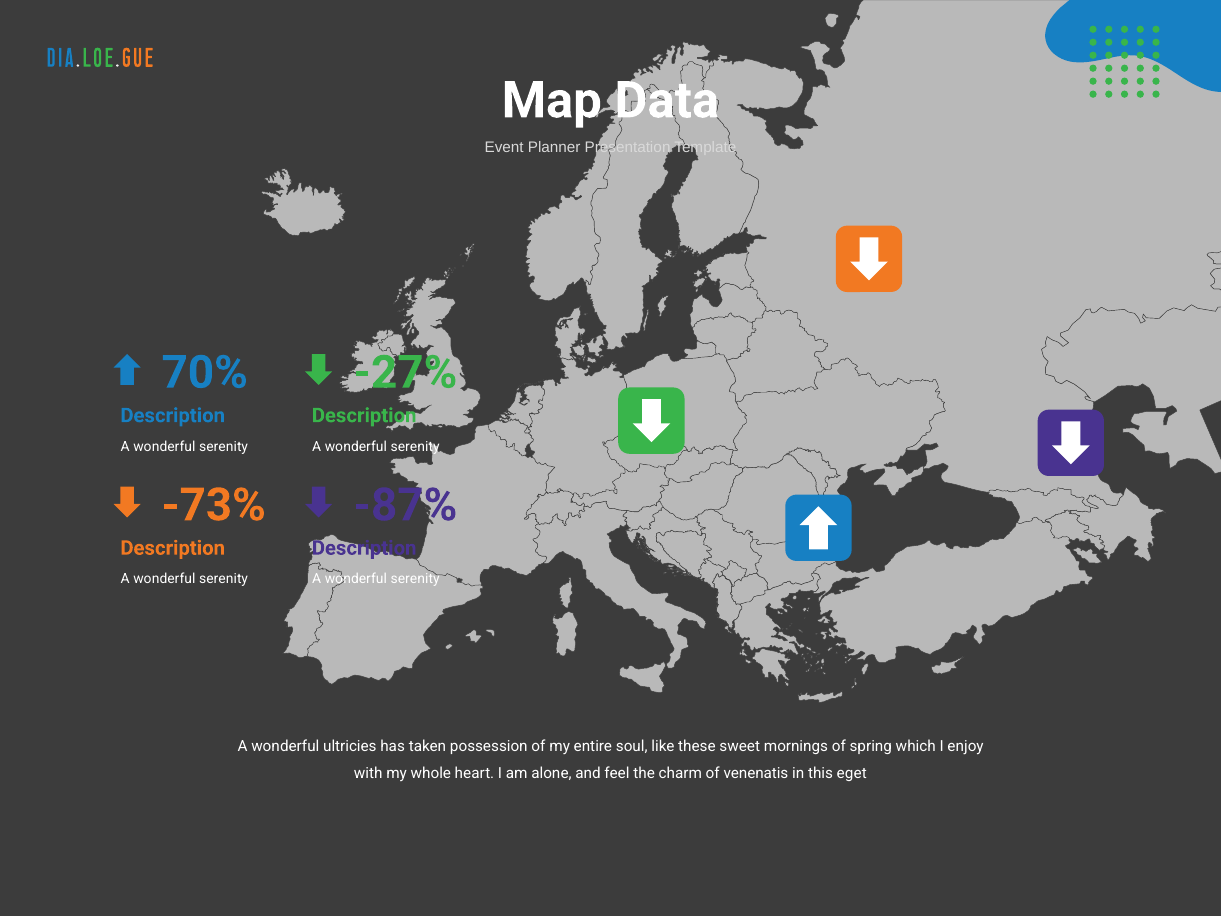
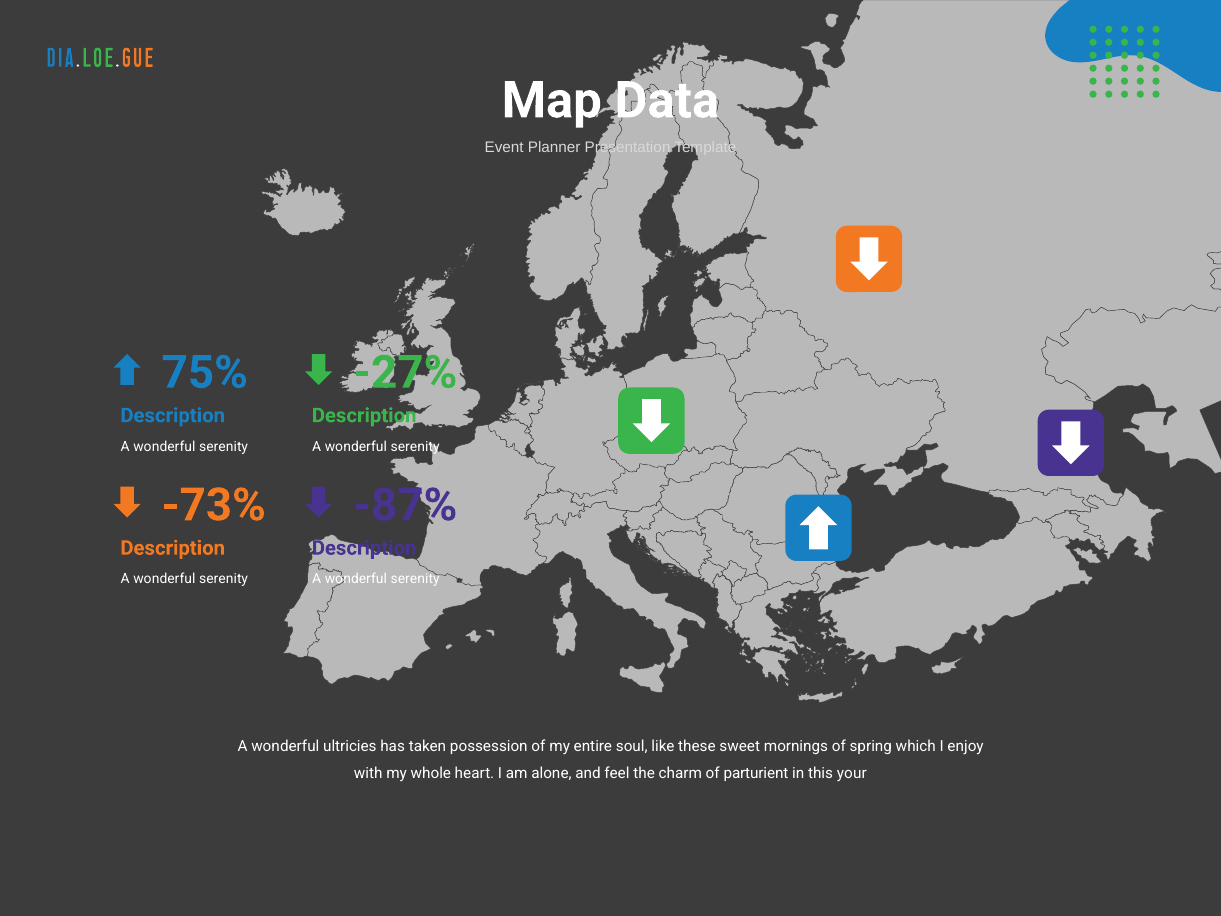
70%: 70% -> 75% (205, 373)
venenatis: venenatis -> parturient (756, 774)
eget: eget -> your (852, 774)
